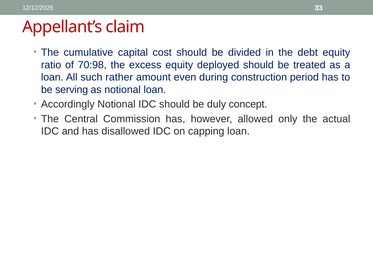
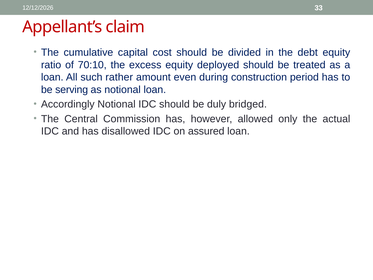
70:98: 70:98 -> 70:10 (92, 65)
concept: concept -> bridged (248, 104)
capping: capping -> assured (206, 131)
